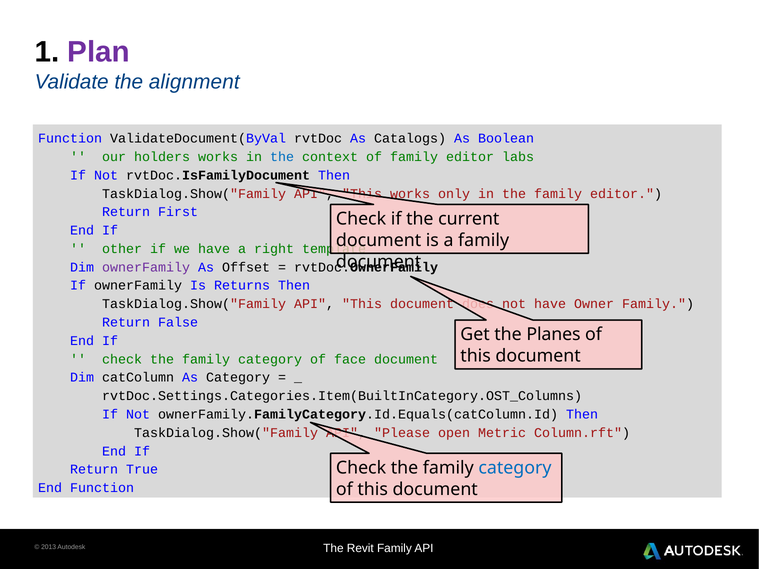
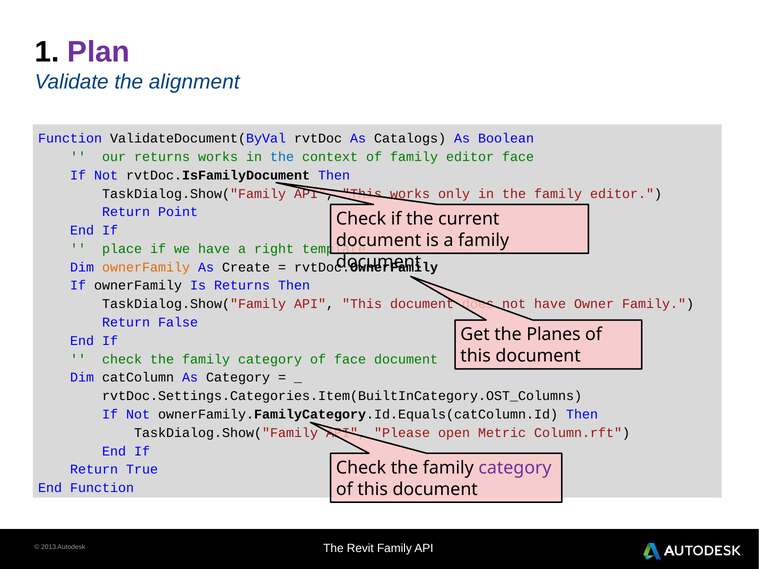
our holders: holders -> returns (162, 157)
editor labs: labs -> face (518, 157)
First: First -> Point (178, 212)
other: other -> place (122, 249)
ownerFamily colour: purple -> orange (146, 267)
Offset: Offset -> Create (246, 267)
category colour: blue -> purple (515, 468)
